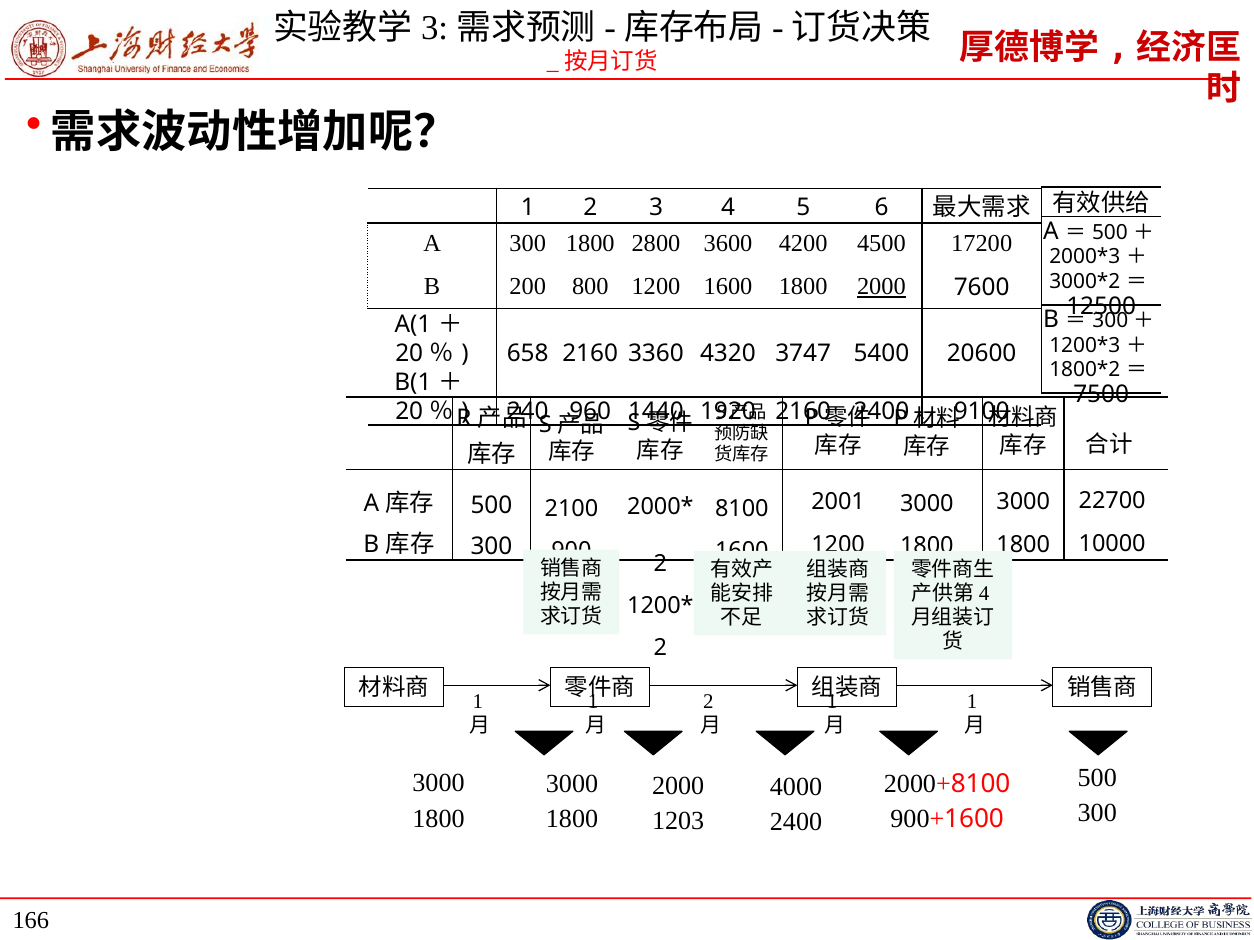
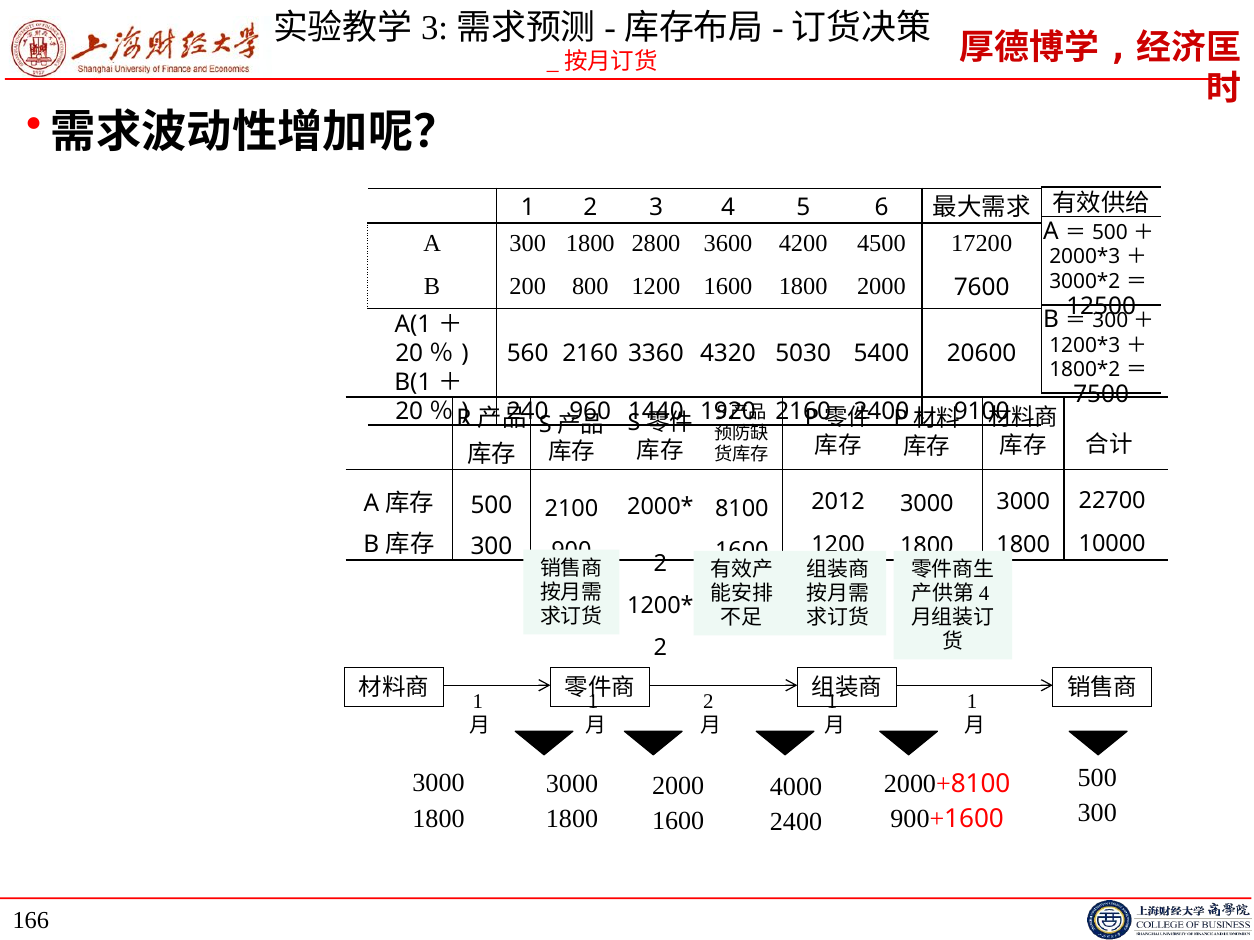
2000 underline: present -> none (881, 286)
658: 658 -> 560 (528, 354)
3747: 3747 -> 5030 (803, 354)
2001: 2001 -> 2012 (838, 502)
1203: 1203 -> 1600 (678, 821)
